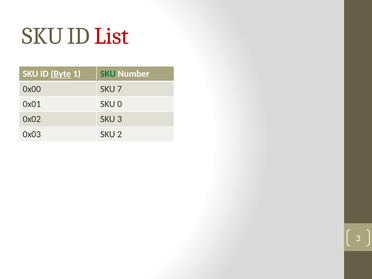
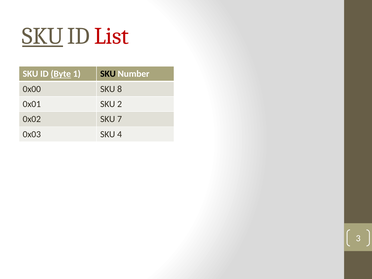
SKU underline: none -> present (43, 36)
SKU colour: green -> black (108, 74)
7: 7 -> 8 (120, 89)
0: 0 -> 2 (120, 104)
SKU 3: 3 -> 7 (120, 119)
2: 2 -> 4 (120, 134)
